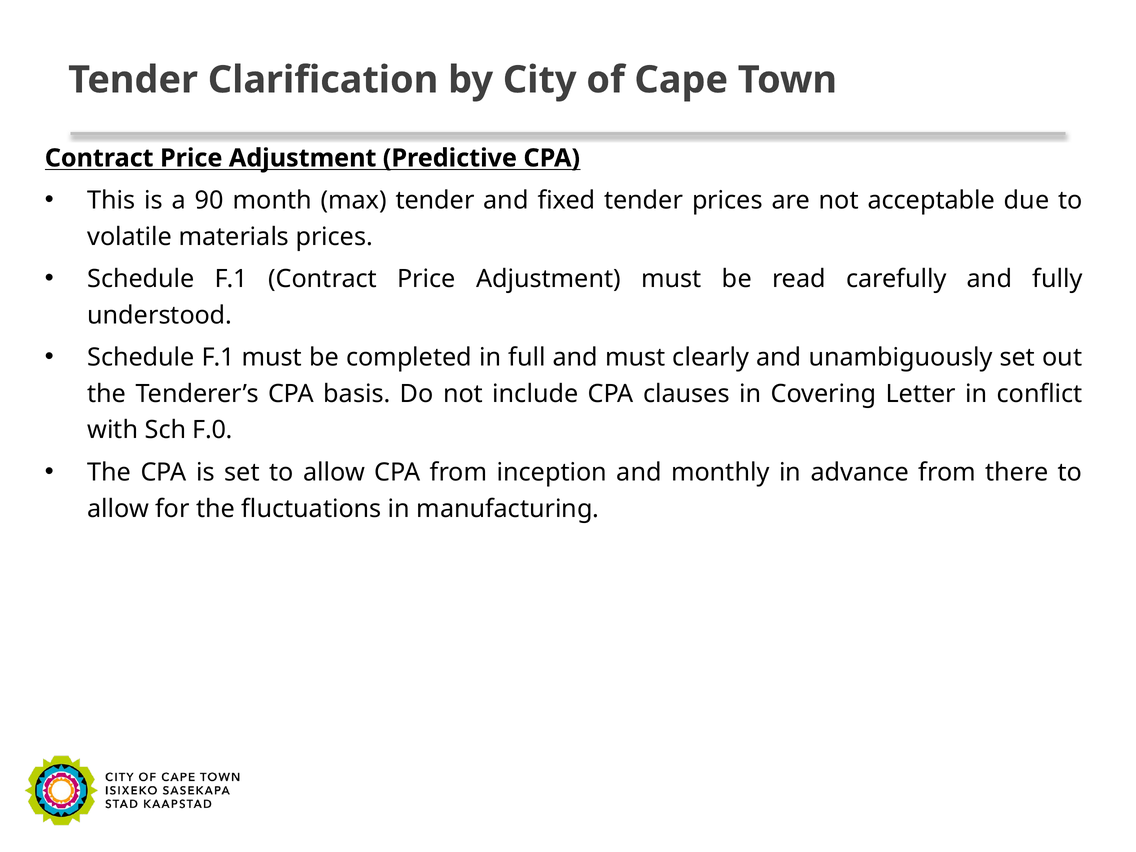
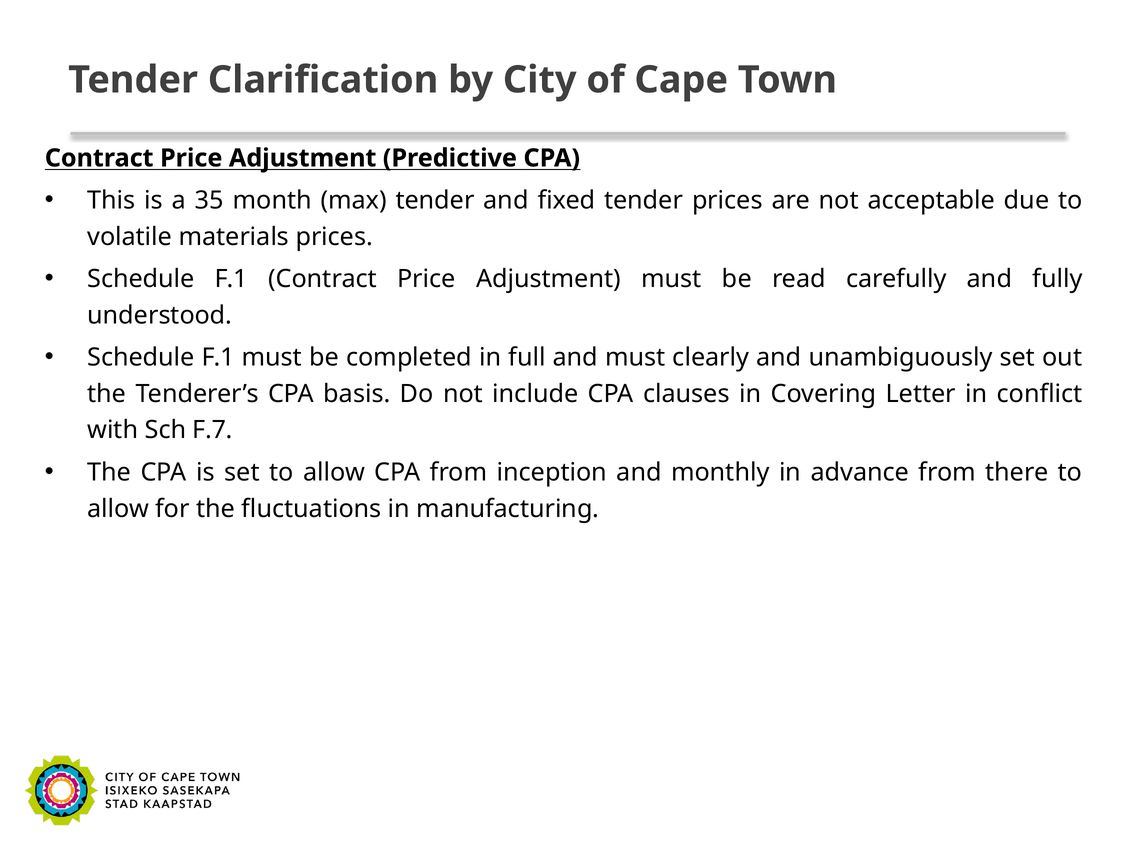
90: 90 -> 35 (209, 200)
F.0: F.0 -> F.7 (213, 430)
